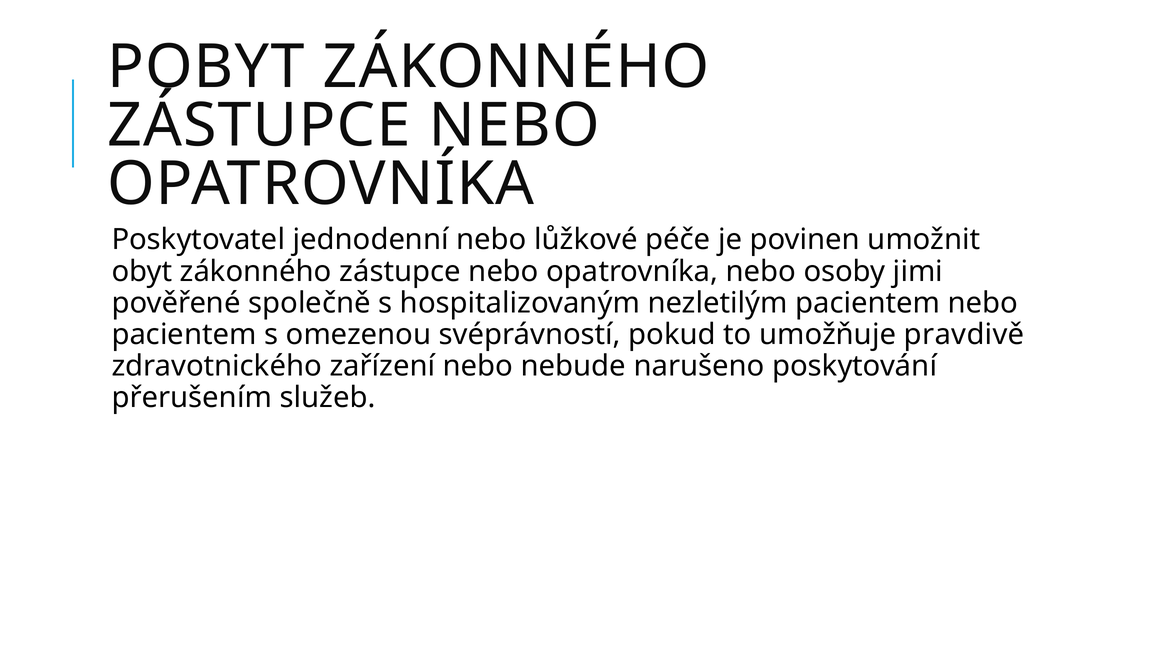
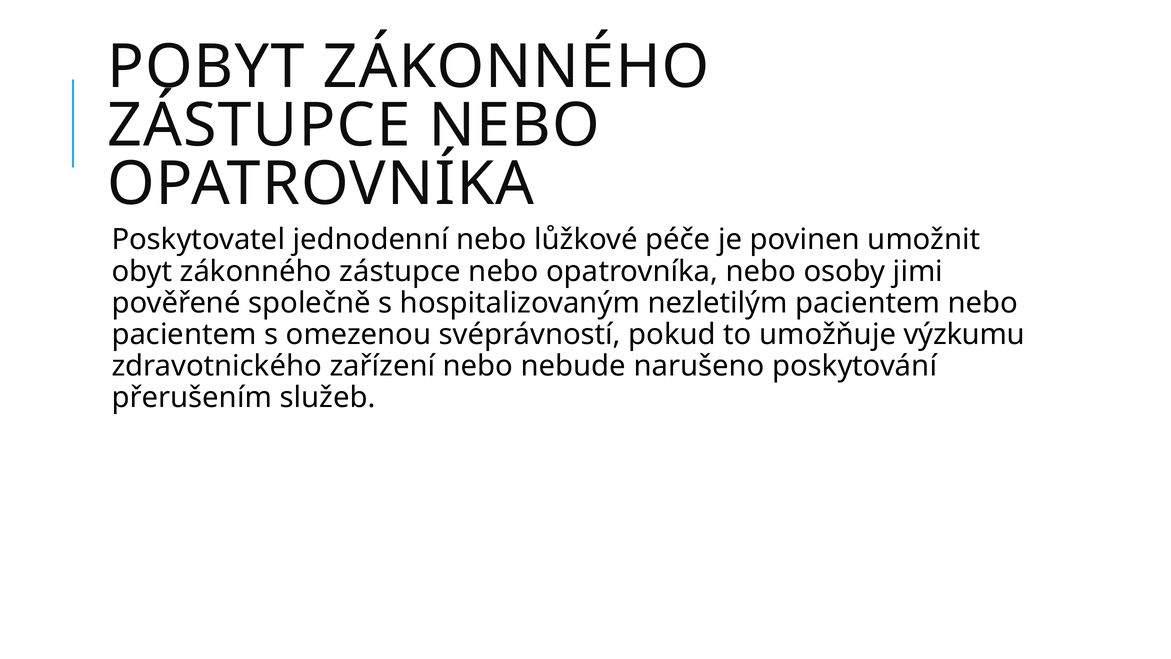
pravdivě: pravdivě -> výzkumu (964, 334)
